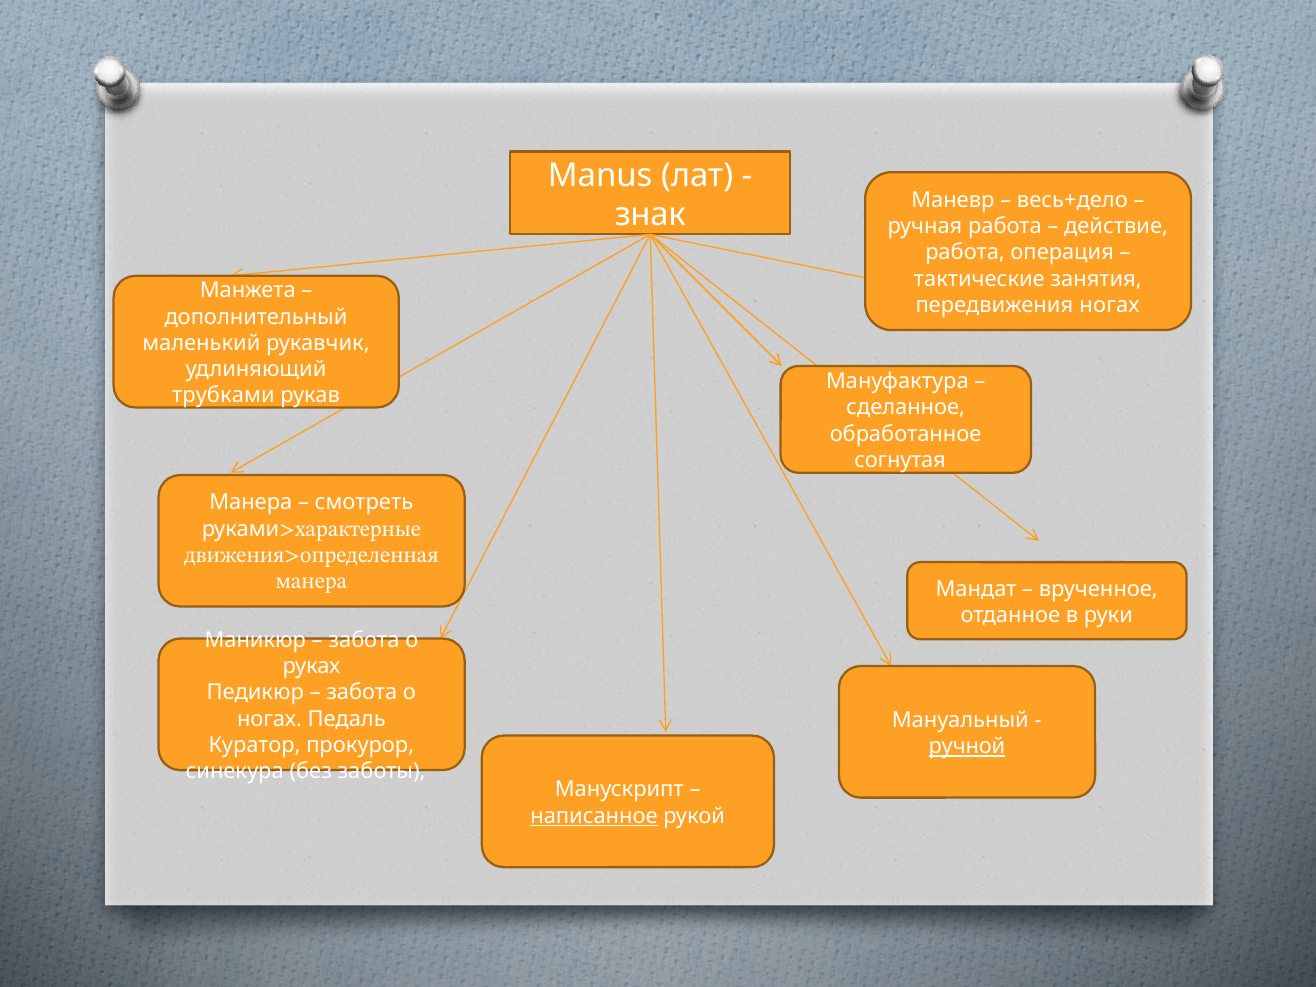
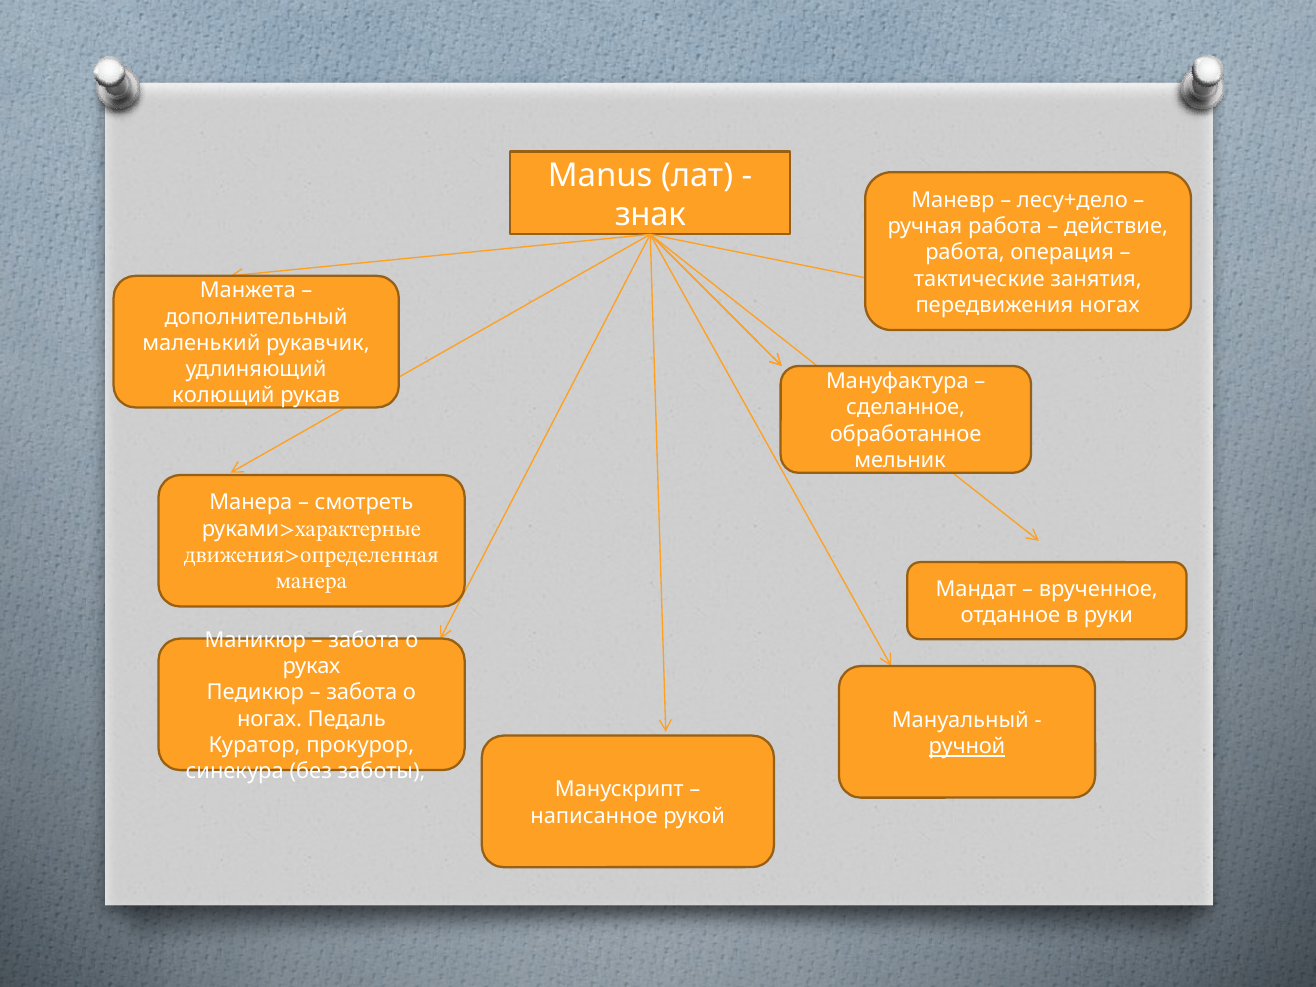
весь+дело: весь+дело -> лесу+дело (1072, 200)
трубками: трубками -> колющий (223, 396)
согнутая: согнутая -> мельник (900, 460)
написанное underline: present -> none (594, 816)
